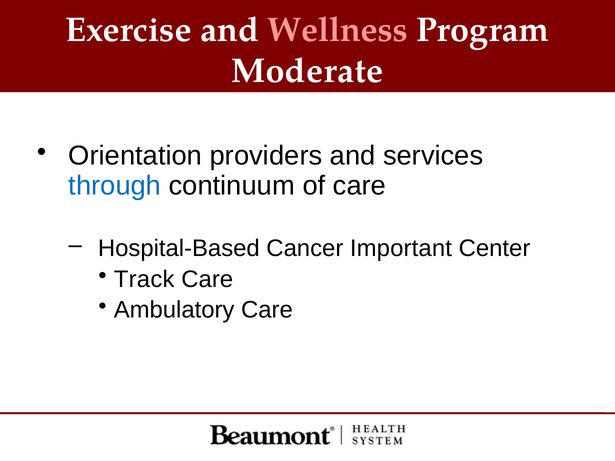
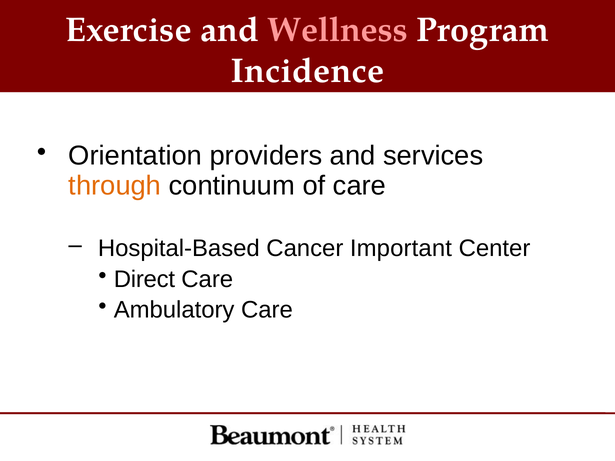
Moderate: Moderate -> Incidence (307, 71)
through colour: blue -> orange (115, 186)
Track: Track -> Direct (144, 279)
